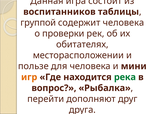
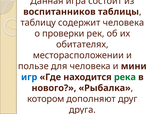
группой: группой -> таблицу (38, 23)
игр colour: orange -> blue (29, 77)
вопрос: вопрос -> нового (54, 88)
перейти: перейти -> котором (46, 99)
